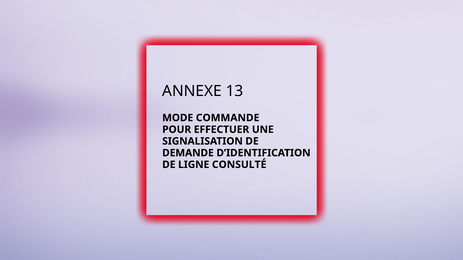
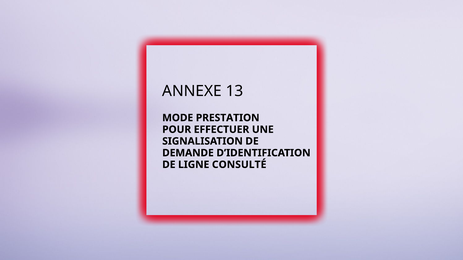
COMMANDE: COMMANDE -> PRESTATION (228, 118)
